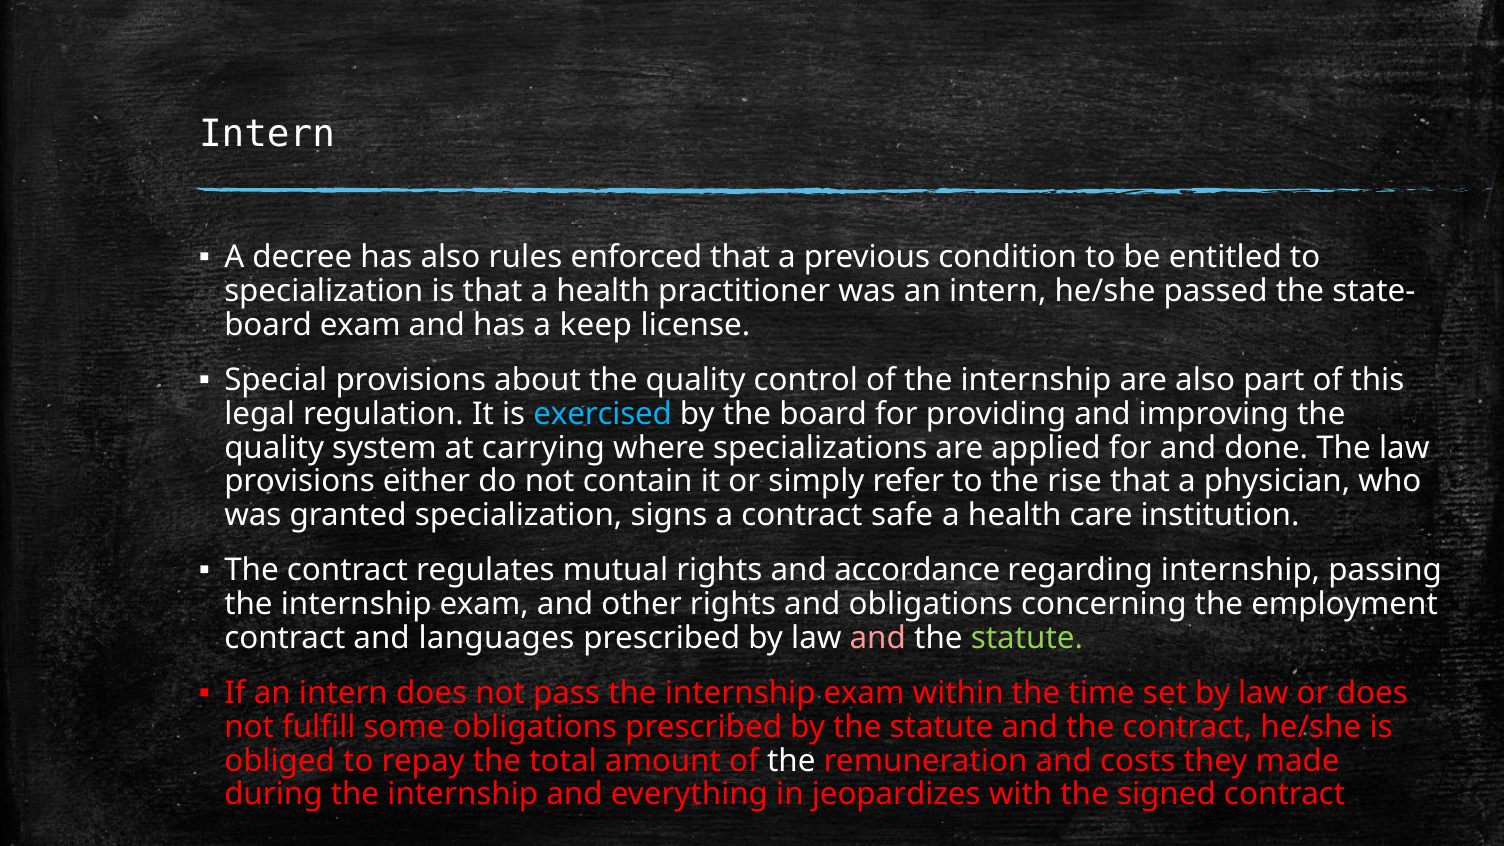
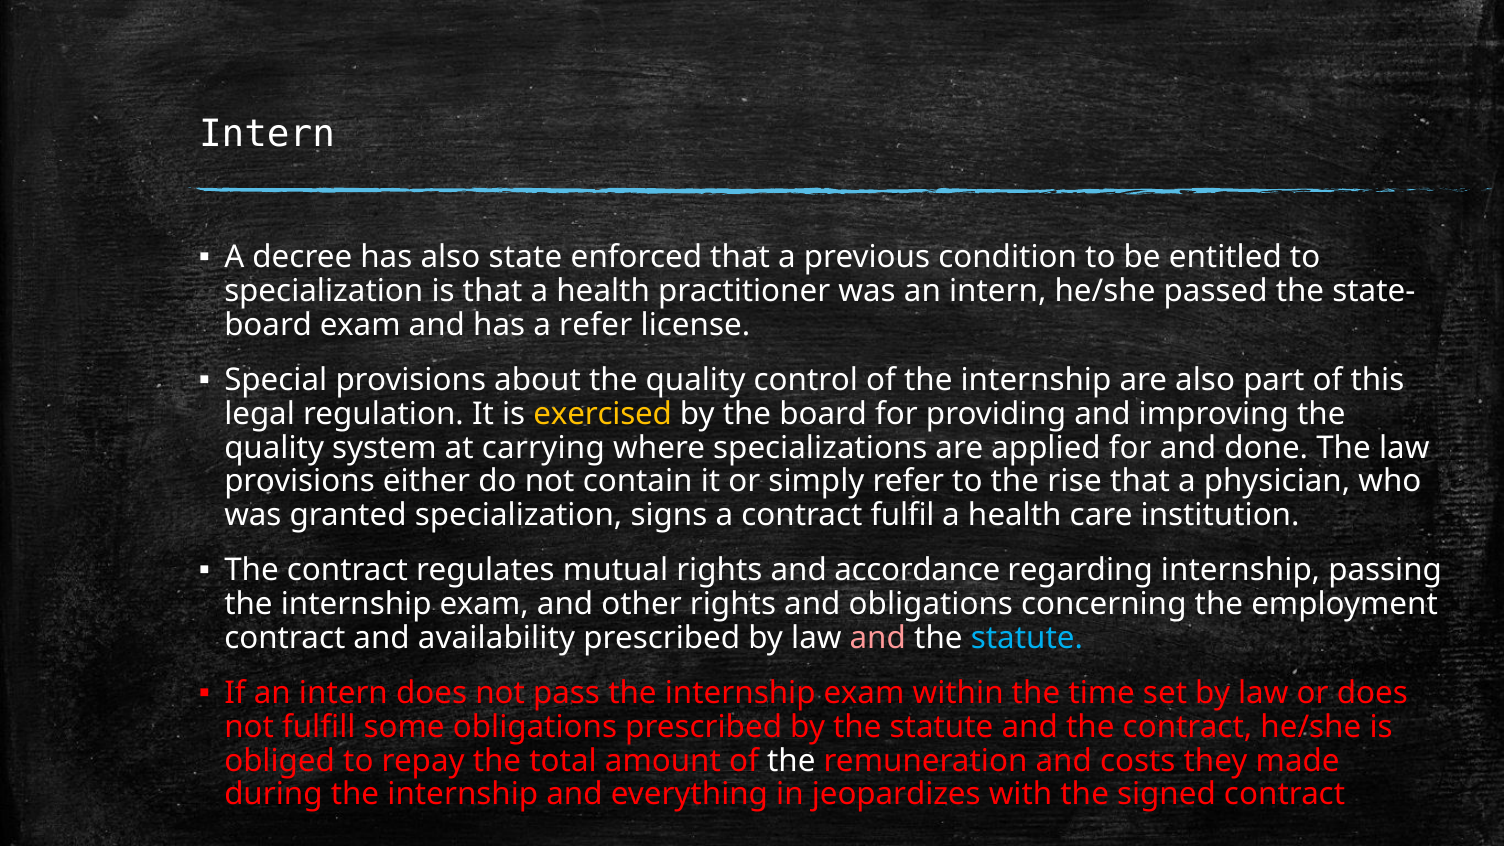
rules: rules -> state (525, 257)
a keep: keep -> refer (596, 325)
exercised colour: light blue -> yellow (603, 414)
safe: safe -> fulﬁl (902, 515)
languages: languages -> availability (496, 638)
statute colour: light green -> light blue (1027, 638)
